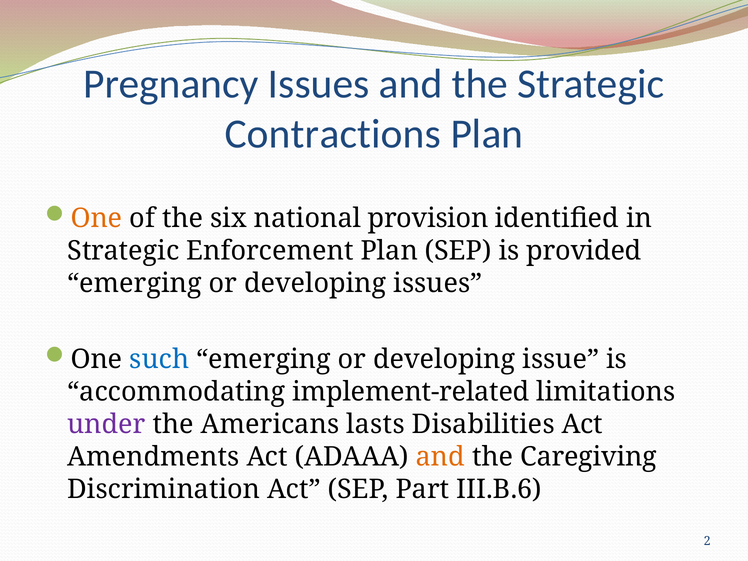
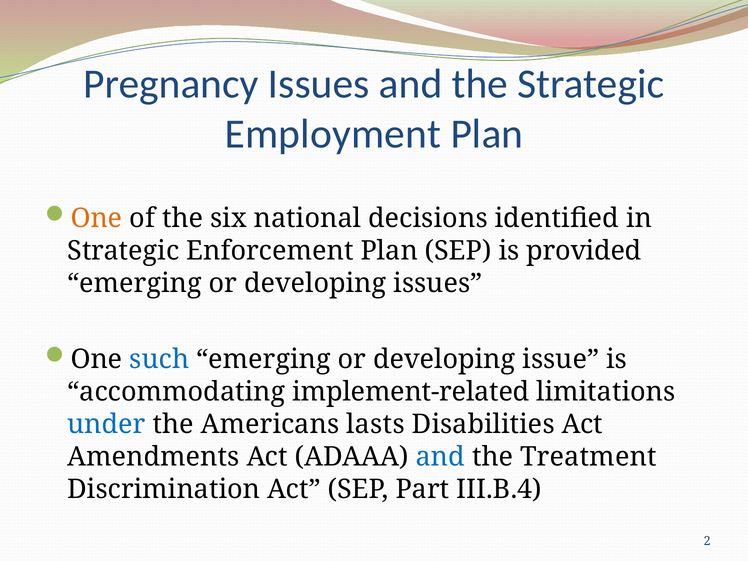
Contractions: Contractions -> Employment (333, 134)
provision: provision -> decisions (428, 218)
under colour: purple -> blue (106, 424)
and colour: orange -> blue (440, 457)
Caregiving: Caregiving -> Treatment (588, 457)
III.B.6: III.B.6 -> III.B.4 (499, 489)
